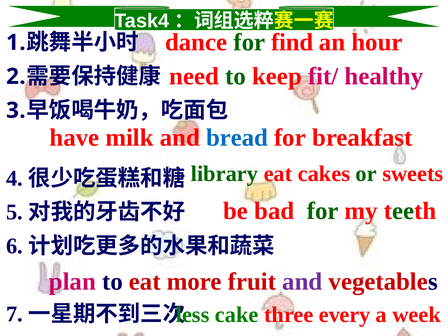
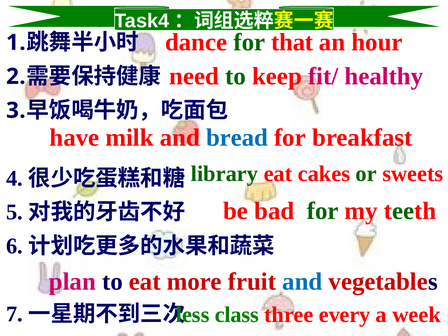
find: find -> that (292, 42)
and colour: purple -> blue (302, 282)
cake: cake -> class (237, 315)
